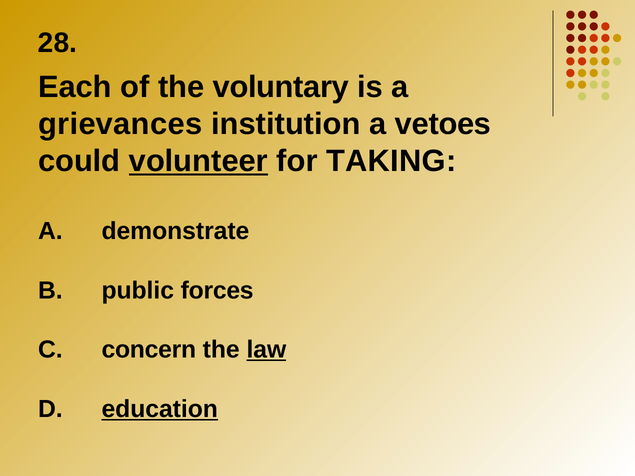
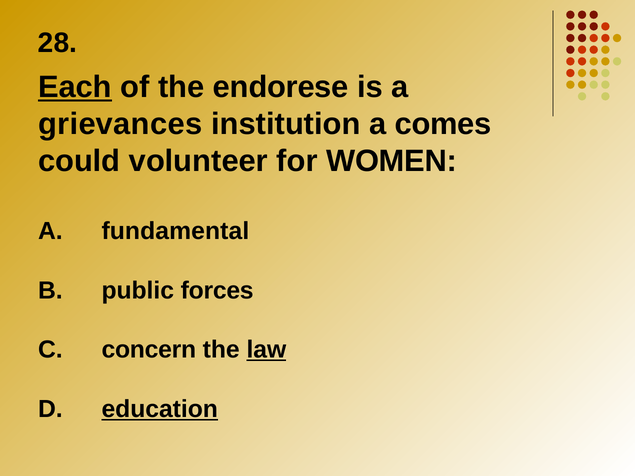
Each underline: none -> present (75, 87)
voluntary: voluntary -> endorese (281, 87)
vetoes: vetoes -> comes (443, 124)
volunteer underline: present -> none (198, 161)
TAKING: TAKING -> WOMEN (392, 161)
demonstrate: demonstrate -> fundamental (175, 231)
